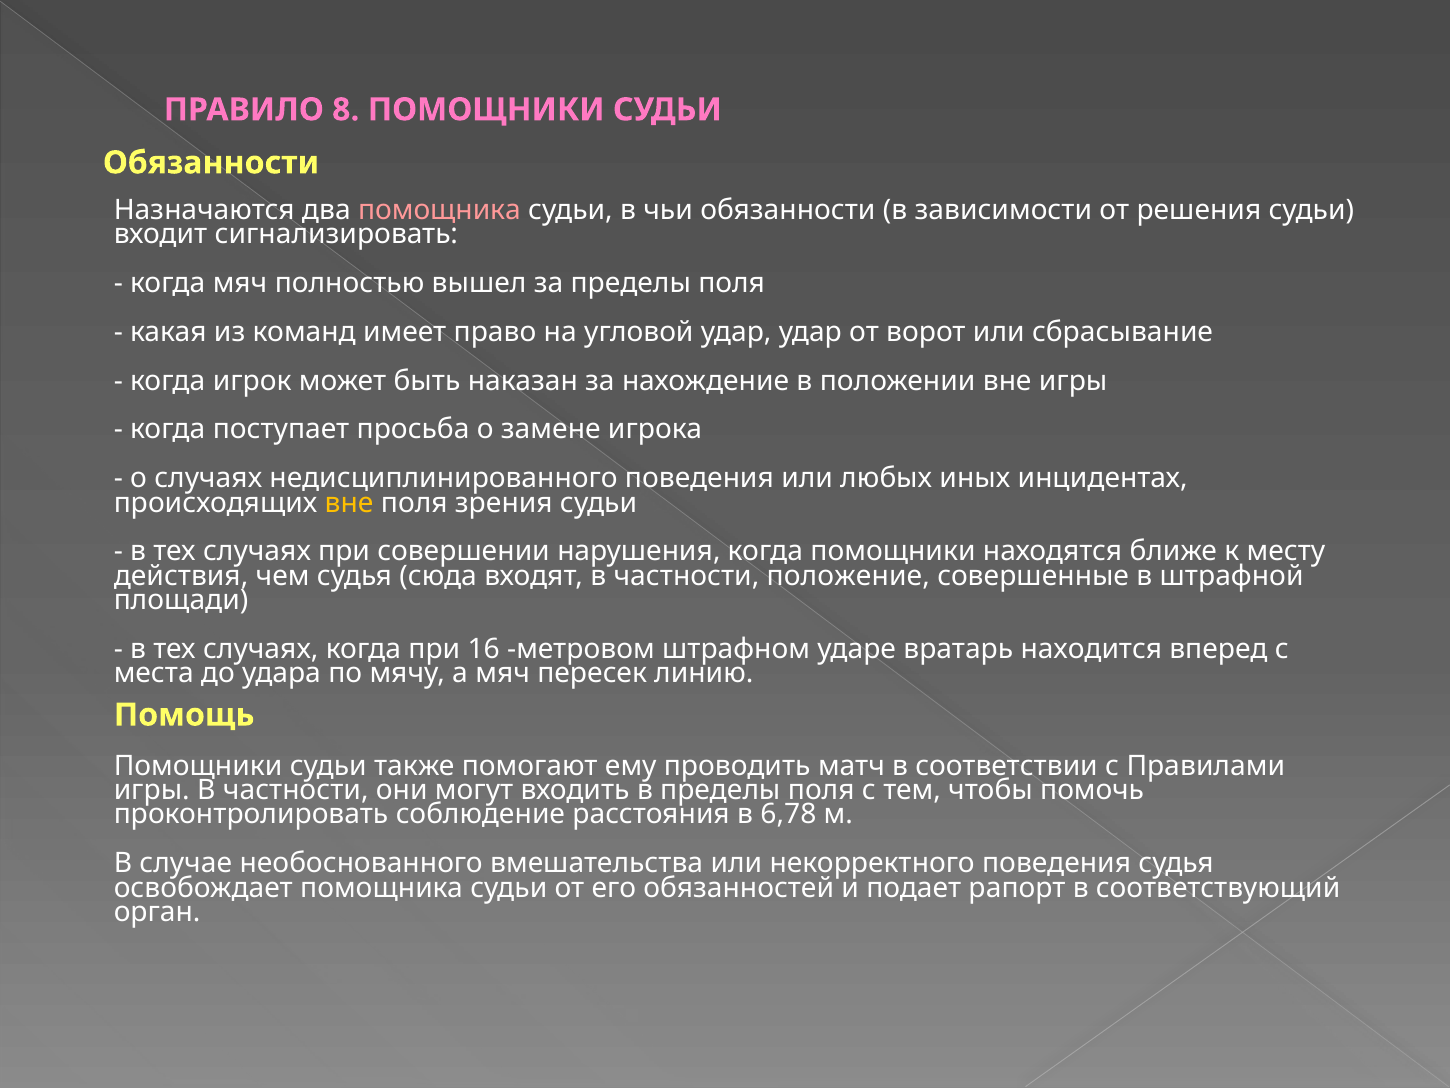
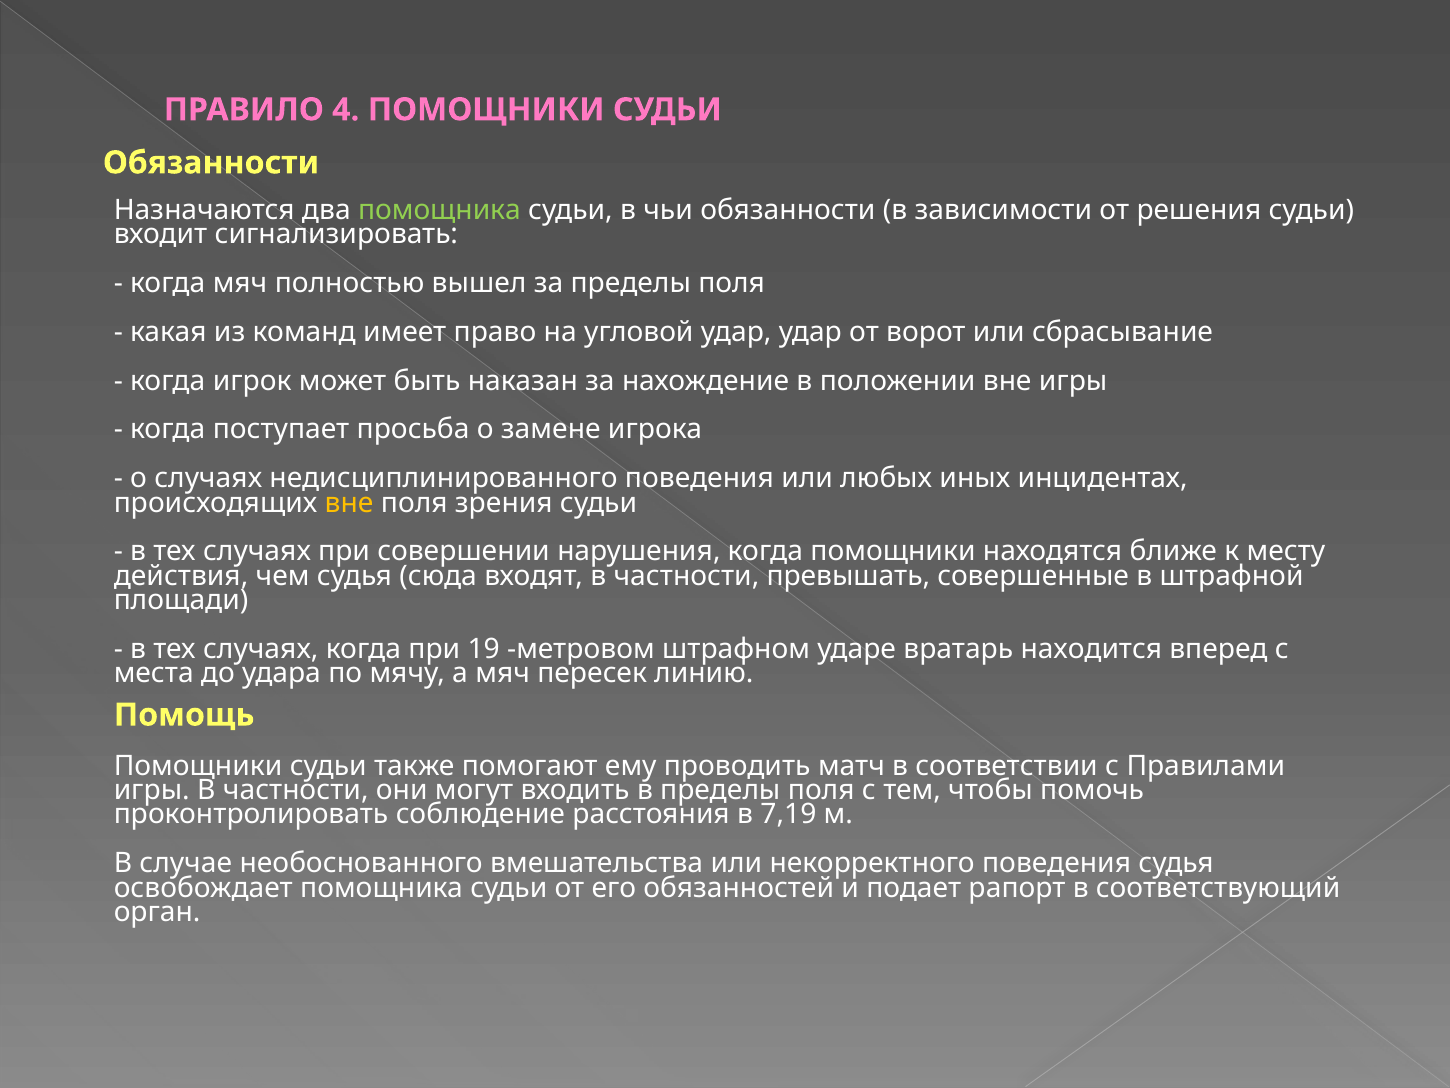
8: 8 -> 4 (346, 110)
помощника colour: pink -> light green (439, 210)
положение: положение -> превышать (848, 576)
16: 16 -> 19 (484, 649)
6,78: 6,78 -> 7,19 (788, 814)
